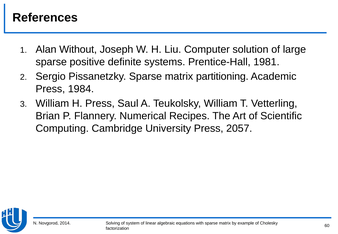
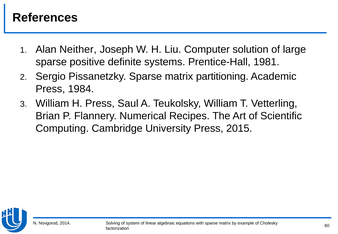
Without: Without -> Neither (78, 49)
2057: 2057 -> 2015 (239, 128)
